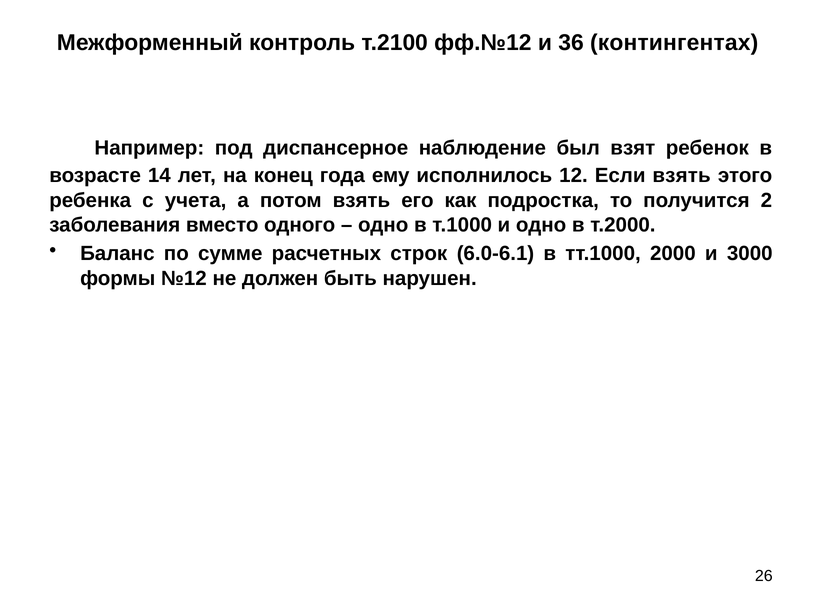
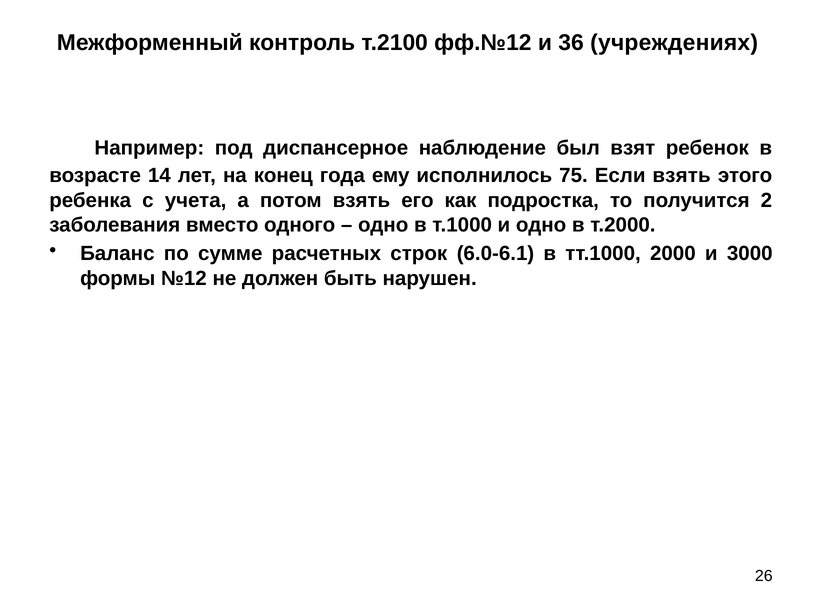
контингентах: контингентах -> учреждениях (674, 43)
12: 12 -> 75 (573, 176)
